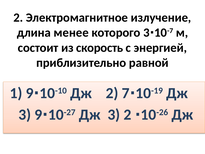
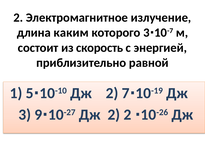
менее: менее -> каким (71, 33)
9: 9 -> 5 (30, 93)
3: 3 -> 2 (114, 115)
